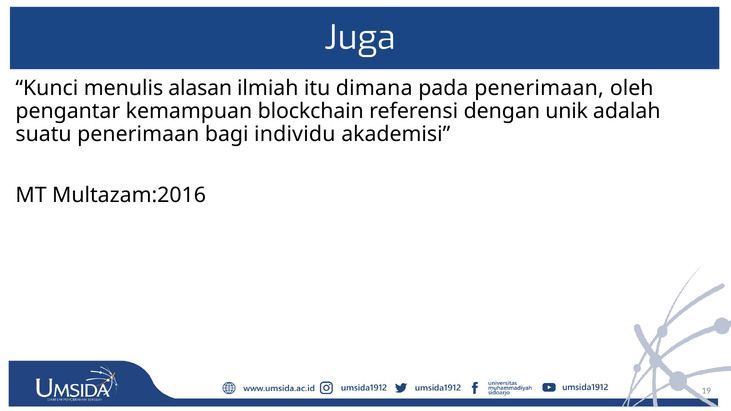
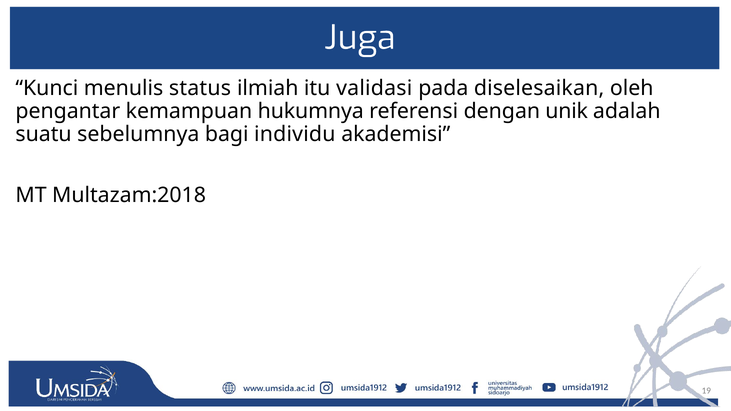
alasan: alasan -> status (200, 88)
dimana: dimana -> validasi (374, 88)
pada penerimaan: penerimaan -> diselesaikan (539, 88)
blockchain: blockchain -> hukumnya (311, 111)
suatu penerimaan: penerimaan -> sebelumnya (138, 134)
Multazam:2016: Multazam:2016 -> Multazam:2018 (129, 196)
